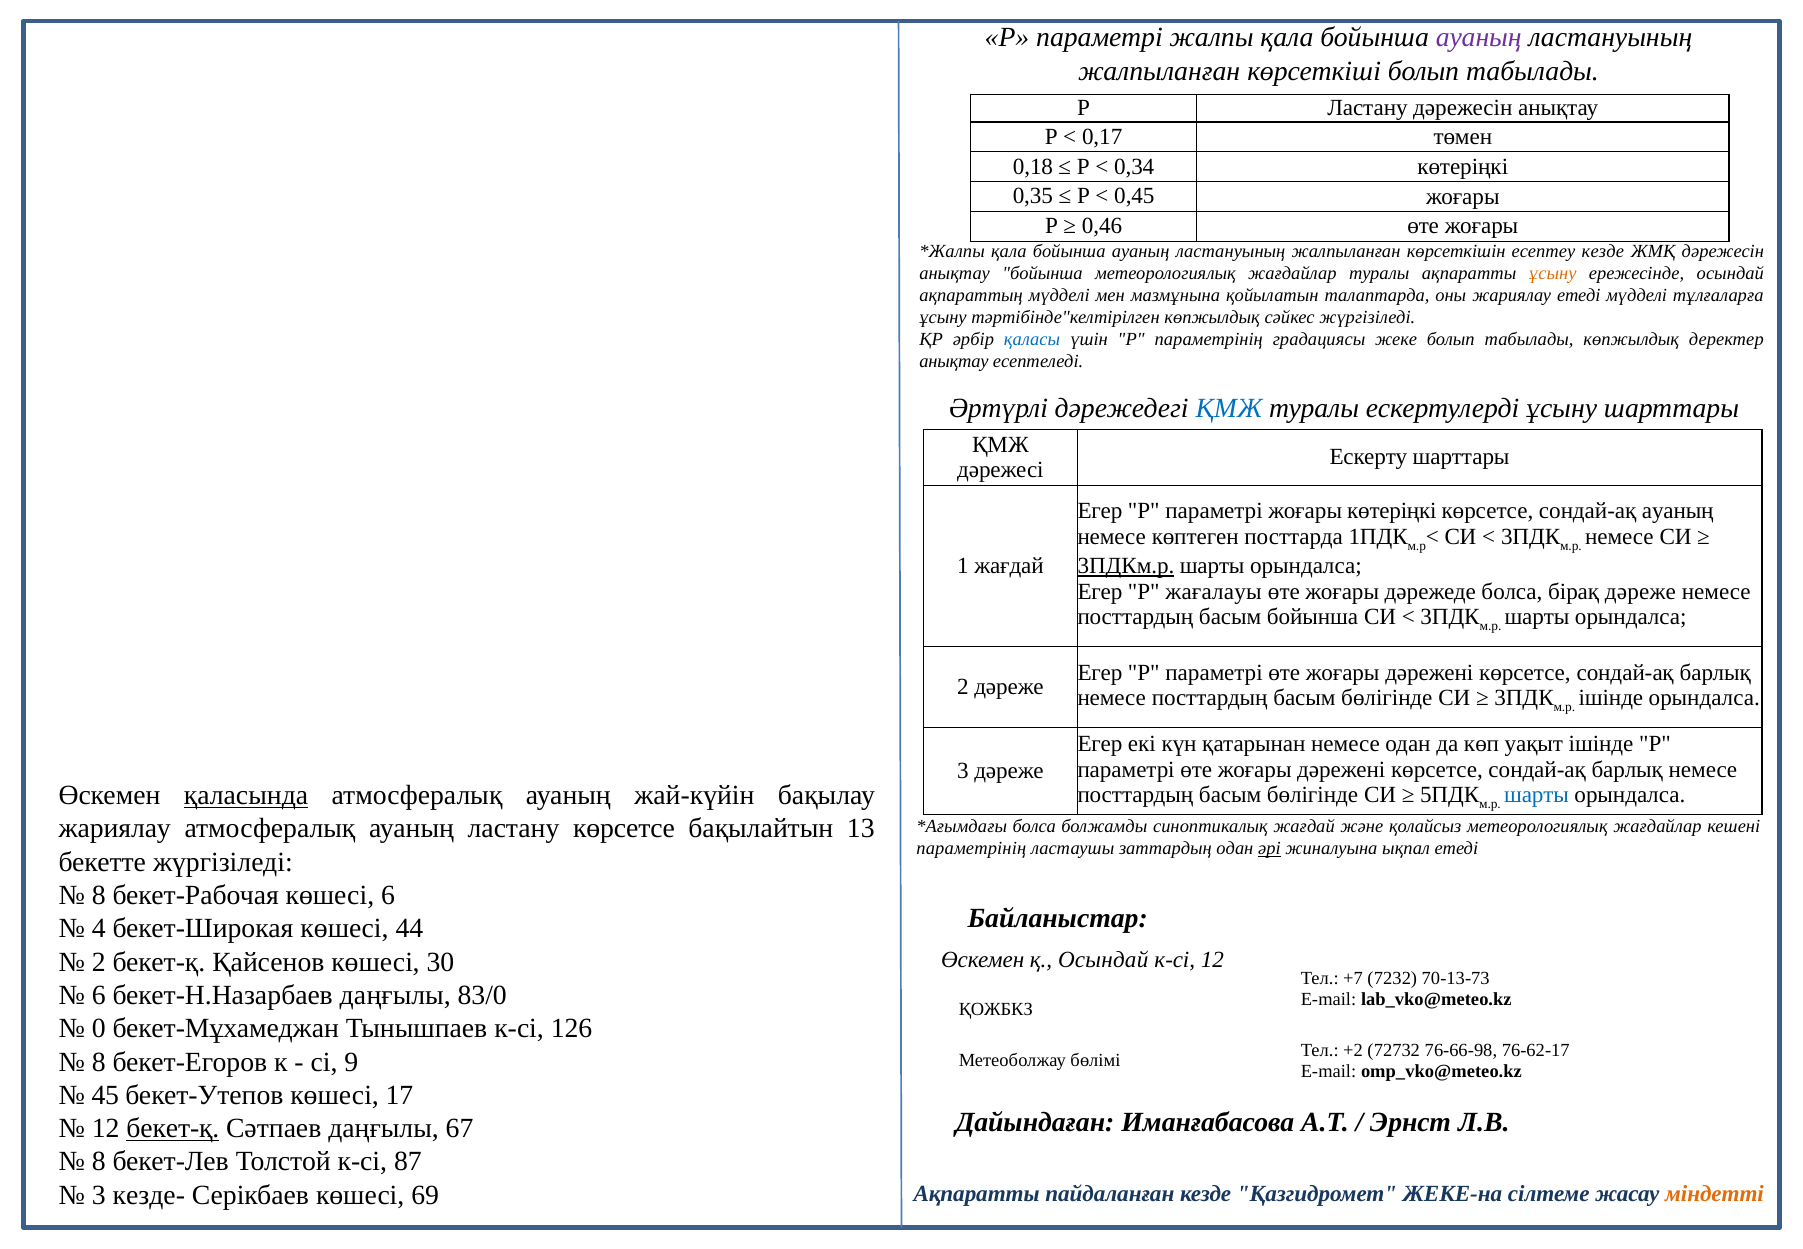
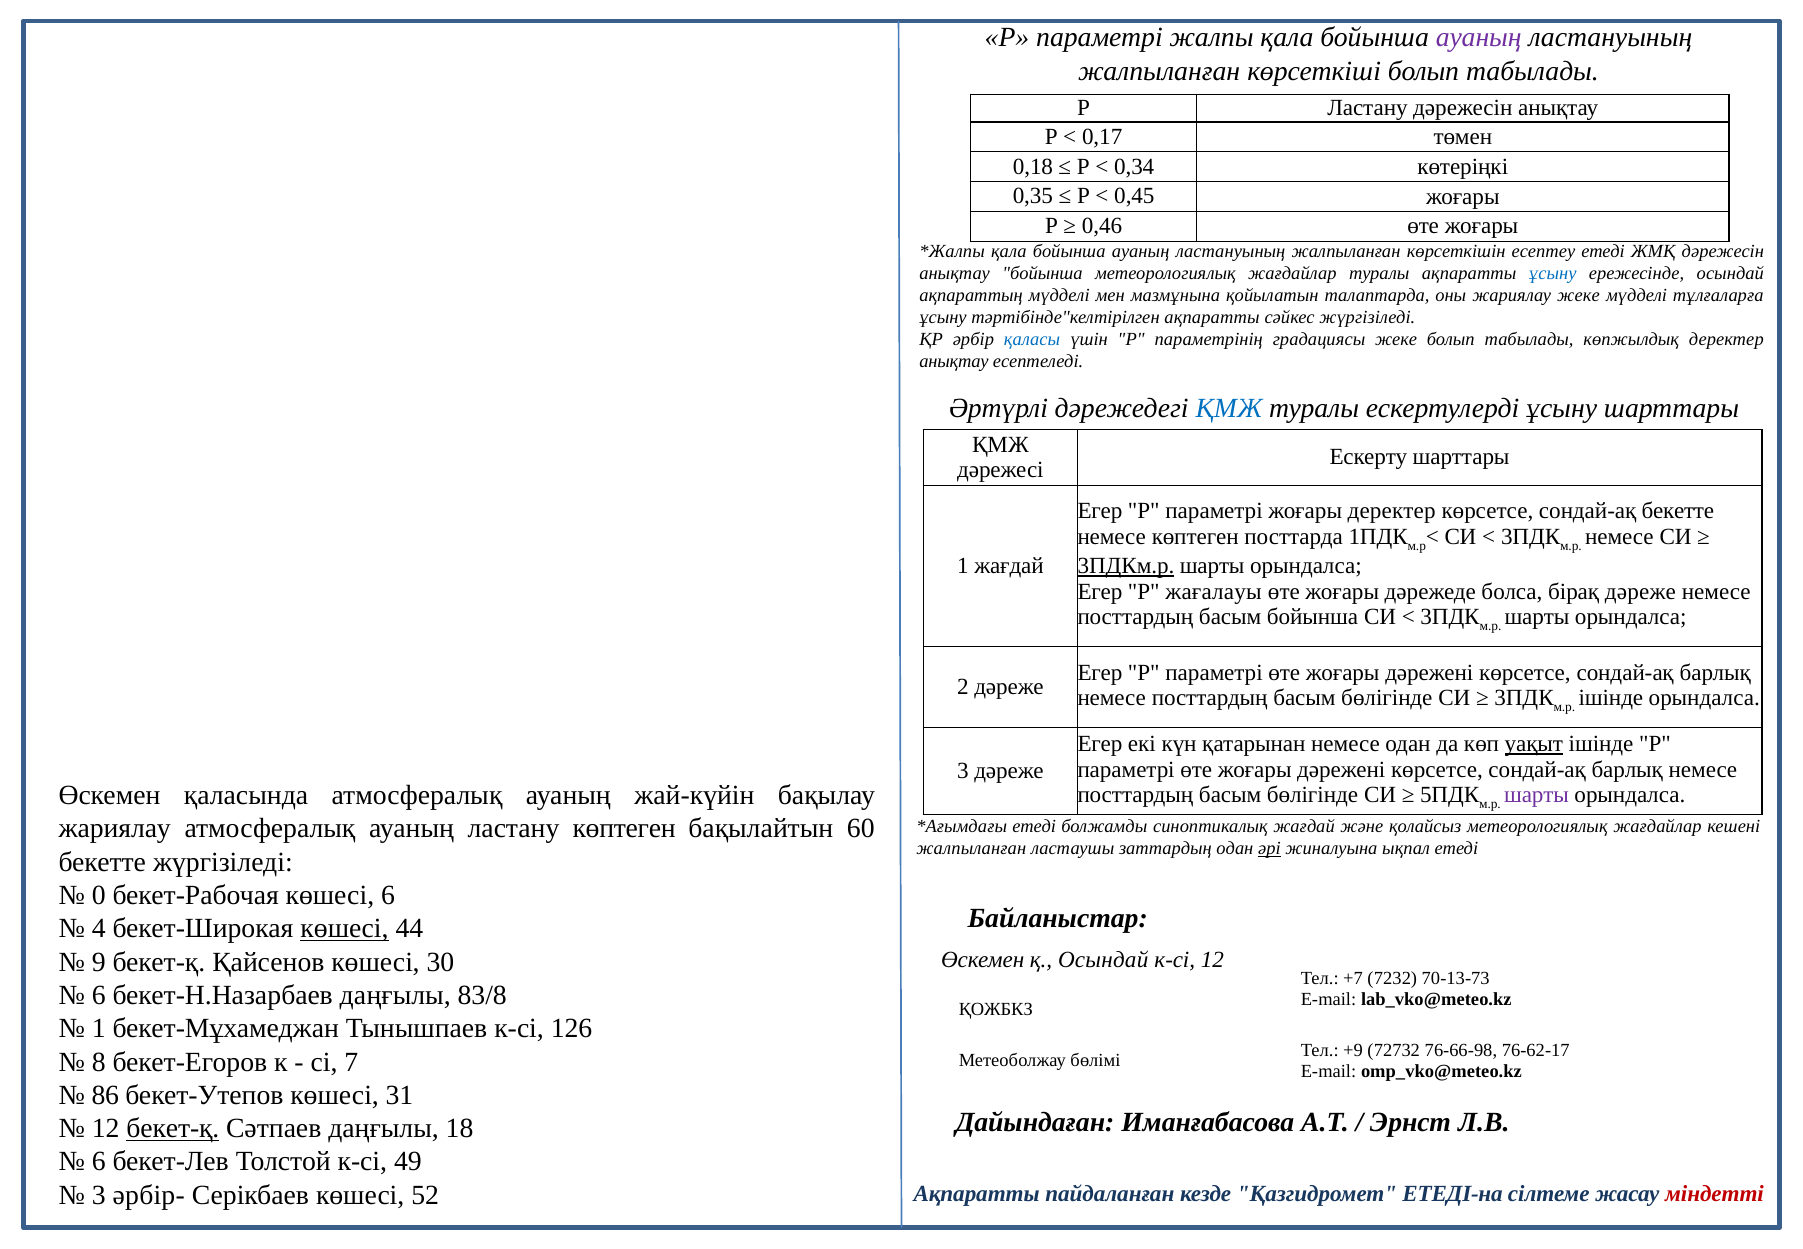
есептеу кезде: кезде -> етеді (1603, 251)
ұсыну colour: orange -> blue (1553, 273)
жариялау етеді: етеді -> жеке (1579, 295)
тәртібінде"келтірілген көпжылдық: көпжылдық -> ақпаратты (1212, 317)
жоғары көтеріңкі: көтеріңкі -> деректер (1392, 511)
сондай-ақ ауаның: ауаның -> бекетте (1678, 511)
уақыт underline: none -> present (1534, 744)
қаласында underline: present -> none (246, 795)
шарты colour: blue -> purple (1537, 795)
ластану көрсетсе: көрсетсе -> көптеген (624, 828)
13: 13 -> 60 (861, 828)
болса: болса -> етеді (1034, 826)
параметрінің: параметрінің -> жалпыланған (971, 848)
8: 8 -> 0 (99, 895)
көшесі underline: none -> present (344, 928)
2: 2 -> 9 (99, 961)
83/0: 83/0 -> 83/8 (482, 995)
0: 0 -> 1 (99, 1028)
+2: +2 -> +9 (1353, 1050)
9: 9 -> 7 (351, 1061)
45: 45 -> 86 (105, 1095)
17: 17 -> 31 (400, 1095)
67: 67 -> 18 (460, 1128)
8: 8 -> 6 (99, 1161)
87: 87 -> 49 (408, 1161)
кезде-: кезде- -> әрбір- (149, 1194)
69: 69 -> 52 (425, 1194)
ЖЕКЕ-на: ЖЕКЕ-на -> ЕТЕДІ-на (1453, 1193)
міндетті colour: orange -> red (1715, 1193)
